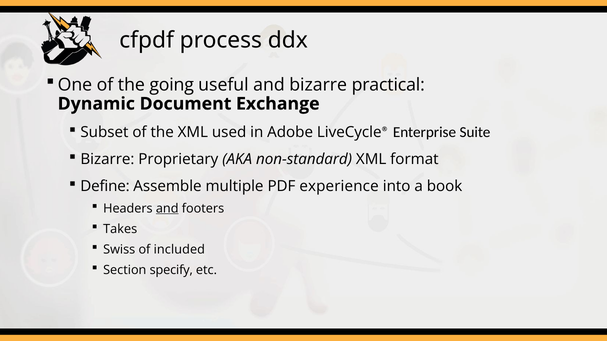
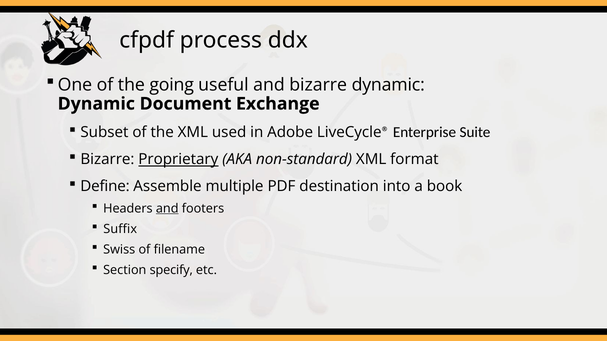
bizarre practical: practical -> dynamic (388, 85)
Proprietary underline: none -> present (178, 160)
experience: experience -> destination (339, 187)
Takes: Takes -> Suffix (120, 229)
included: included -> filename (179, 250)
